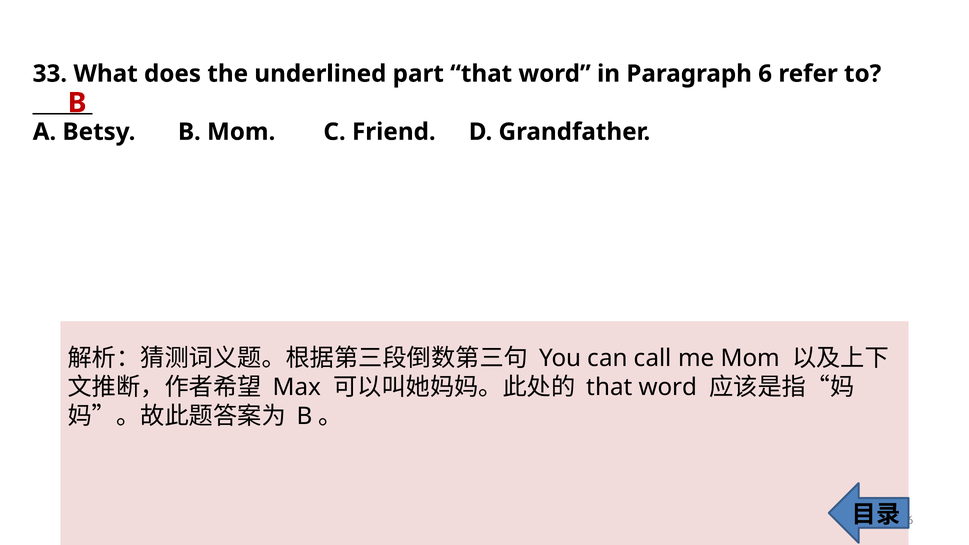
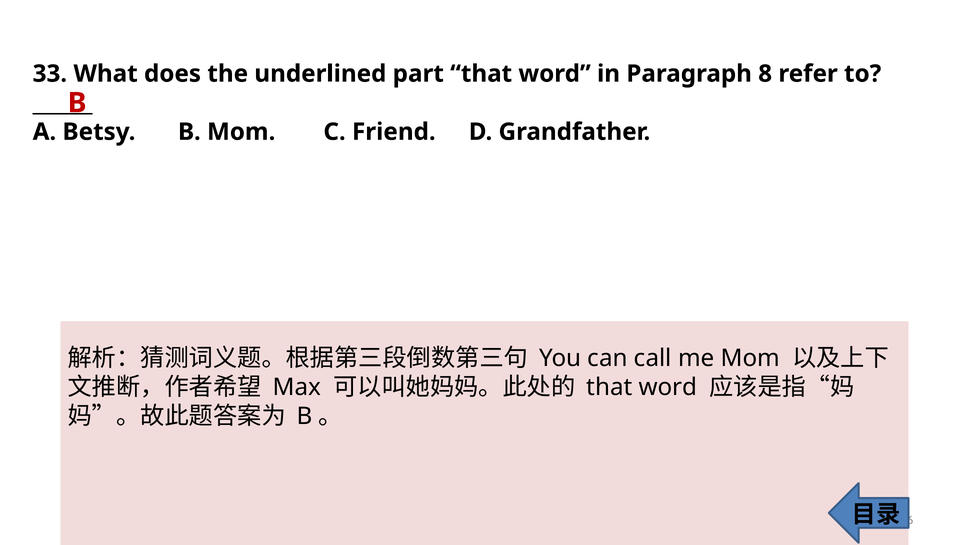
6: 6 -> 8 (765, 74)
